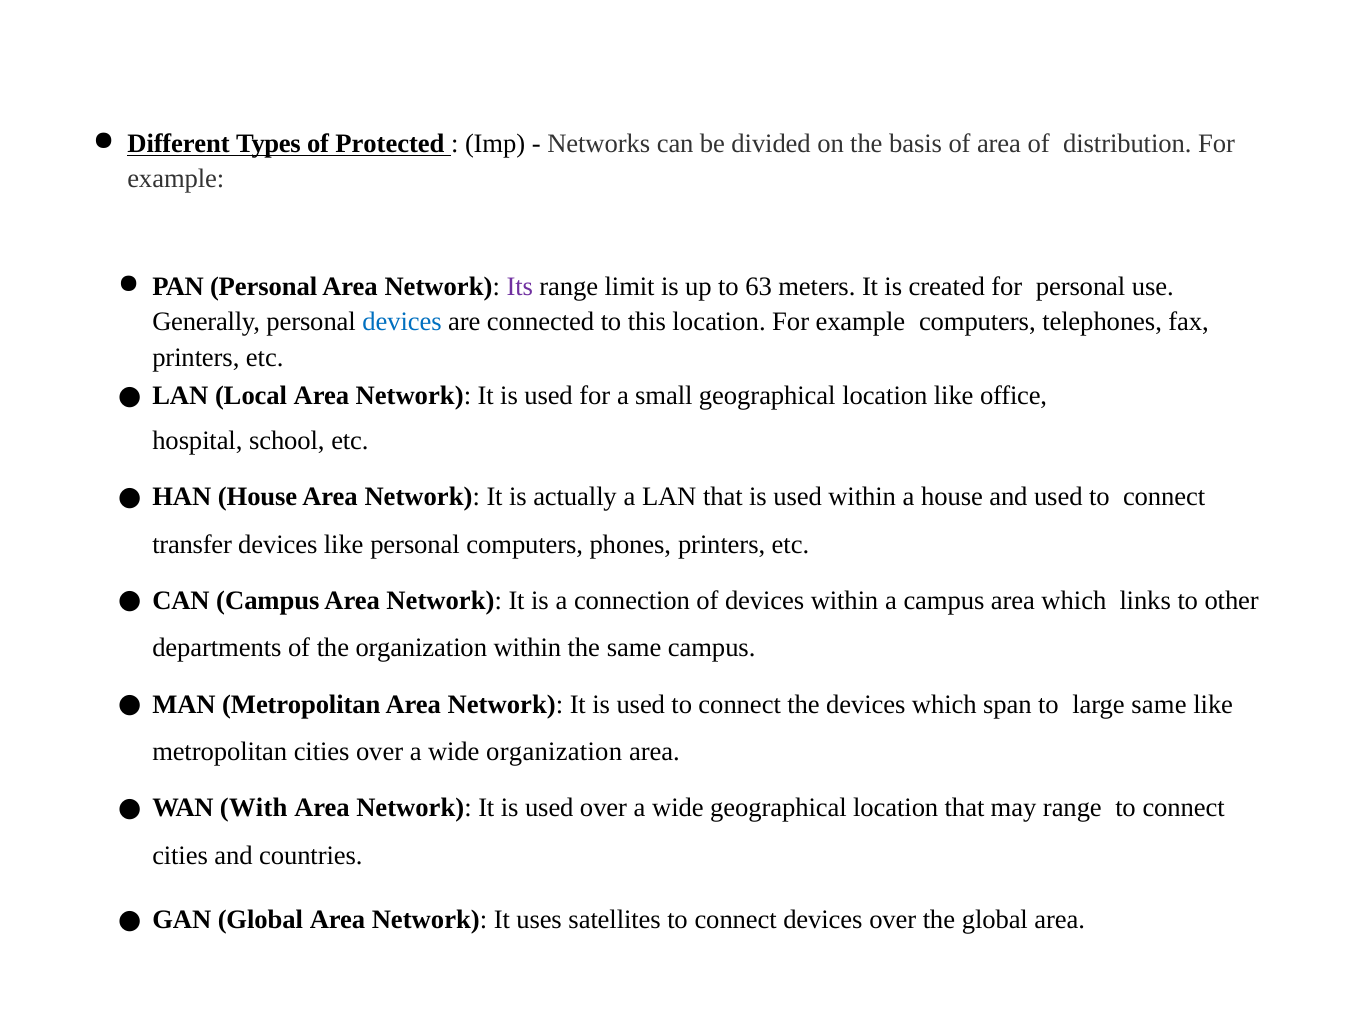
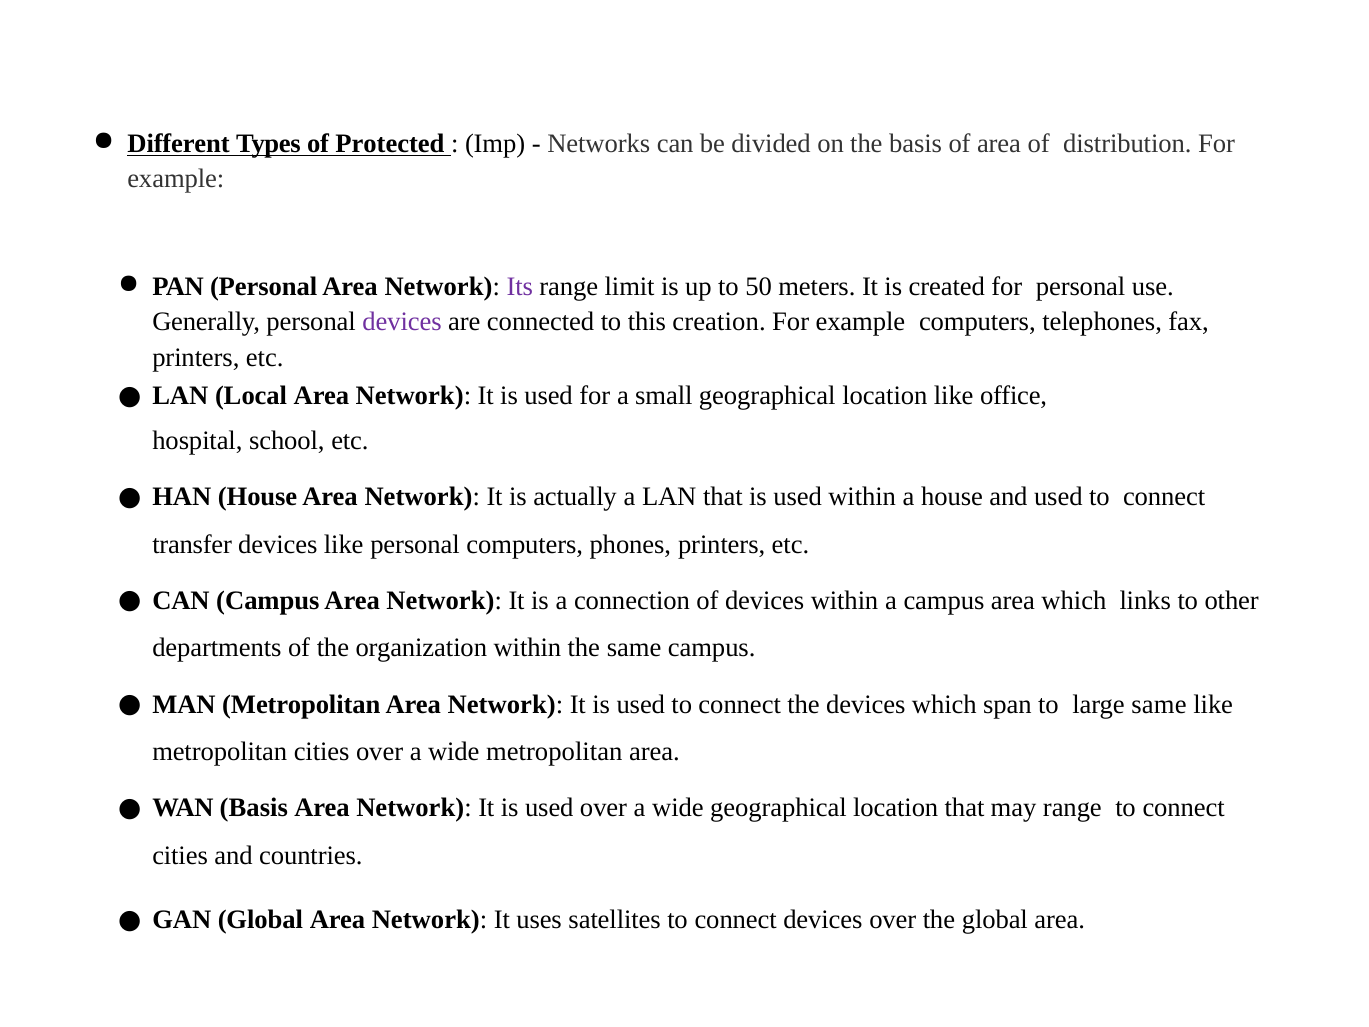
63: 63 -> 50 (759, 287)
devices colour: blue -> purple (402, 322)
this location: location -> creation (719, 322)
wide organization: organization -> metropolitan (554, 752)
WAN With: With -> Basis (254, 808)
